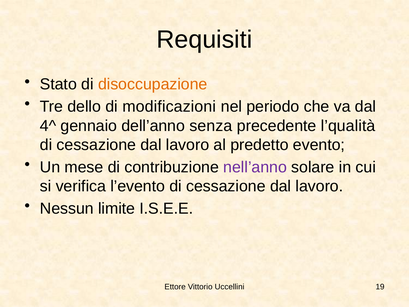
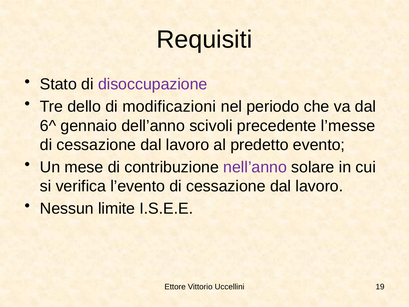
disoccupazione colour: orange -> purple (153, 84)
4^: 4^ -> 6^ (48, 126)
senza: senza -> scivoli (211, 126)
l’qualità: l’qualità -> l’messe (348, 126)
